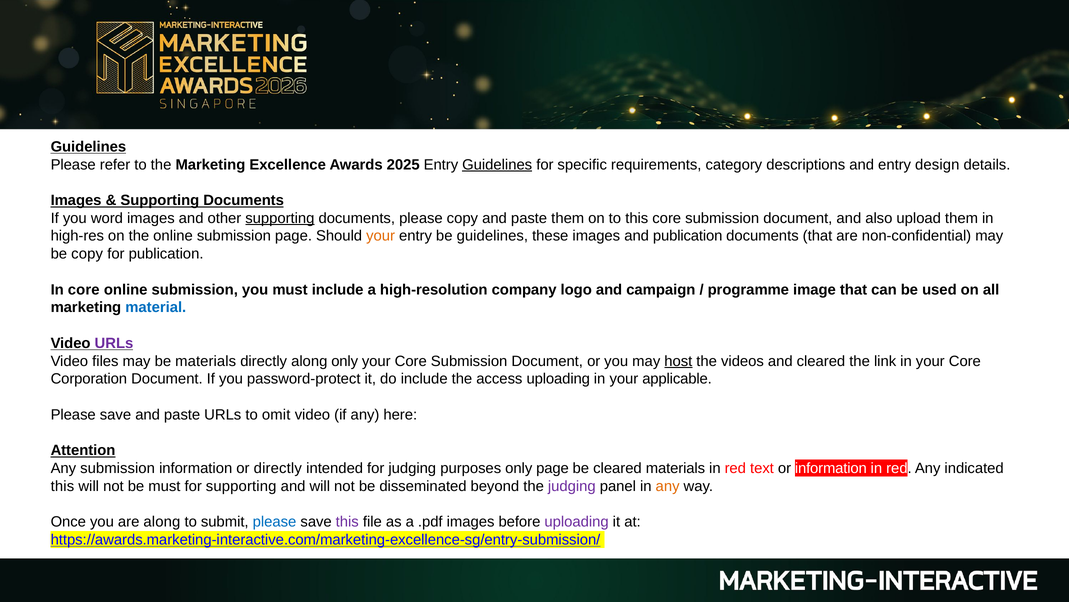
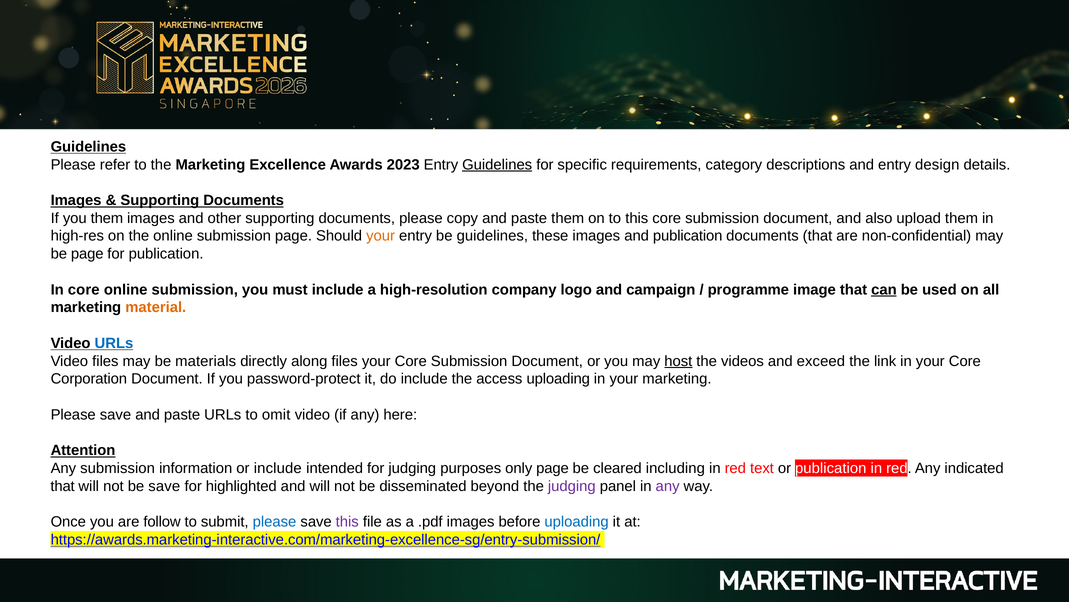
2025: 2025 -> 2023 (403, 164)
you word: word -> them (107, 218)
supporting underline: present -> none (280, 218)
be copy: copy -> page (87, 254)
can underline: none -> present (884, 289)
material colour: blue -> orange (156, 307)
URLs colour: purple -> blue (114, 343)
along only: only -> files (345, 361)
and cleared: cleared -> exceed (821, 361)
your applicable: applicable -> marketing (677, 379)
or directly: directly -> include (278, 468)
cleared materials: materials -> including (675, 468)
or information: information -> publication (831, 468)
this: this -> that (63, 486)
be must: must -> save (164, 486)
for supporting: supporting -> highlighted (241, 486)
any colour: orange -> purple (668, 486)
are along: along -> follow (162, 521)
uploading colour: purple -> blue (577, 521)
